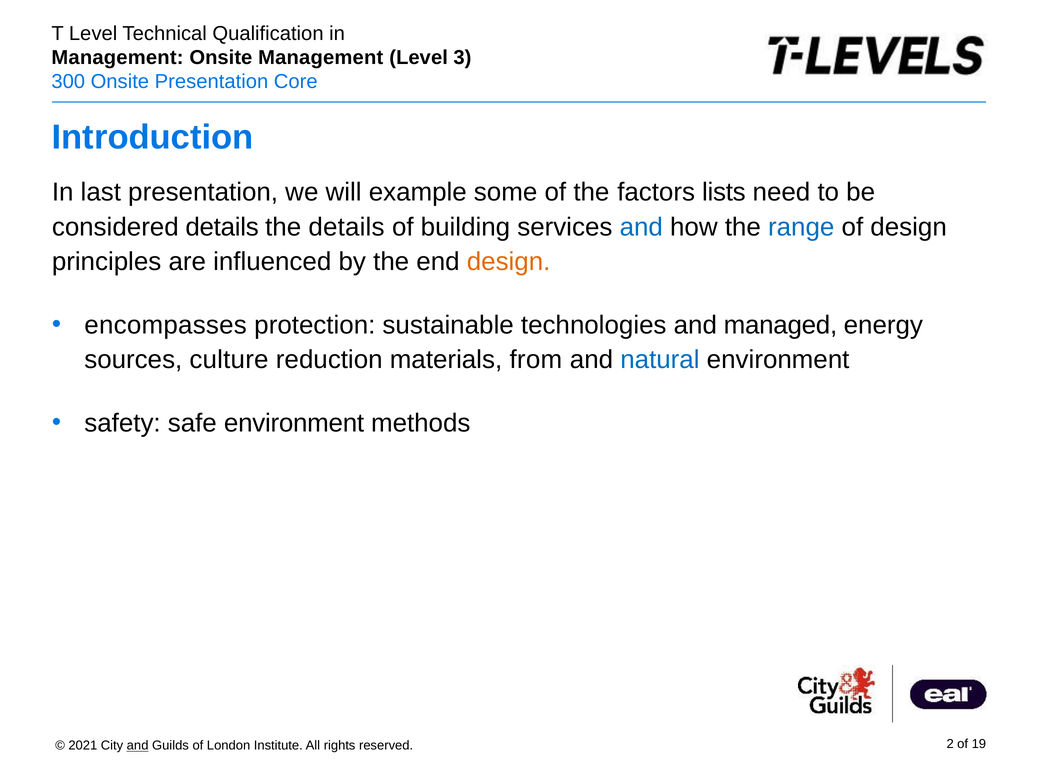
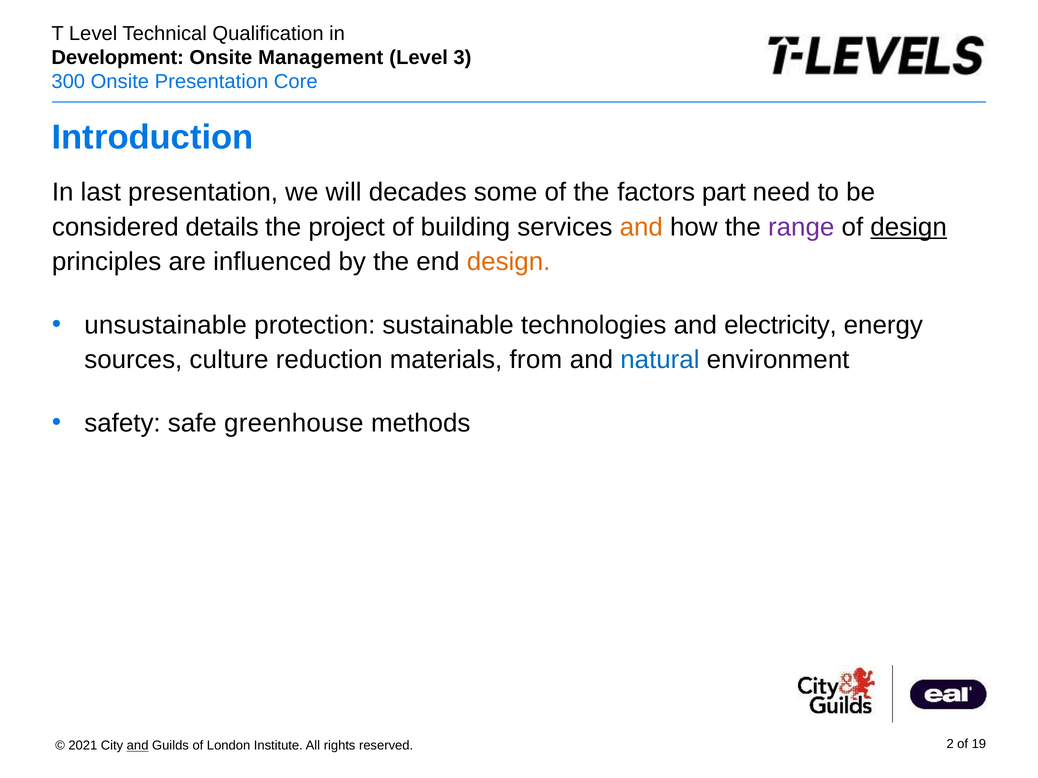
Management: Management -> Development (118, 58)
example: example -> decades (418, 192)
lists: lists -> part (724, 192)
the details: details -> project (347, 227)
and colour: blue -> orange (641, 227)
range colour: blue -> purple (801, 227)
design underline: none -> present (909, 227)
encompasses: encompasses -> unsustainable (166, 325)
managed: managed -> electricity (780, 325)
safe environment: environment -> greenhouse (294, 423)
